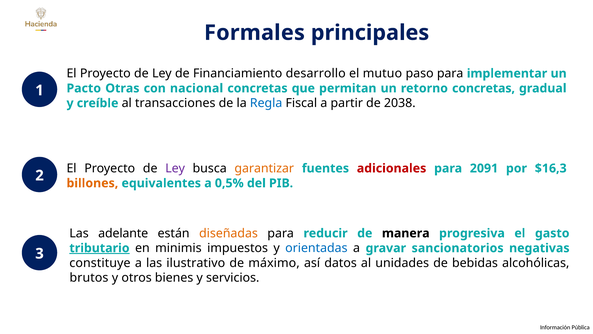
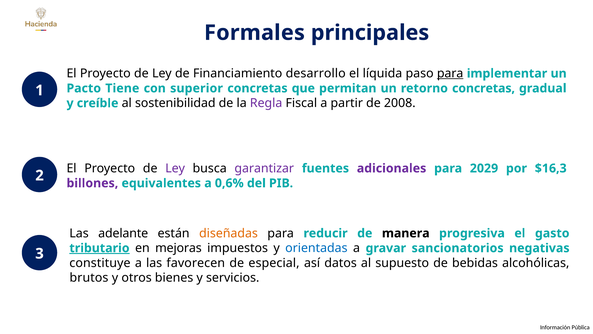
mutuo: mutuo -> líquida (382, 73)
para underline: none -> present (450, 73)
Otras: Otras -> Tiene (122, 88)
nacional: nacional -> superior (197, 88)
transacciones: transacciones -> sostenibilidad (175, 103)
Regla colour: blue -> purple (266, 103)
2038: 2038 -> 2008 (400, 103)
garantizar colour: orange -> purple (264, 168)
adicionales colour: red -> purple (392, 168)
2091: 2091 -> 2029 (484, 168)
billones colour: orange -> purple (92, 183)
0,5%: 0,5% -> 0,6% (229, 183)
minimis: minimis -> mejoras (178, 248)
ilustrativo: ilustrativo -> favorecen (196, 263)
máximo: máximo -> especial (274, 263)
unidades: unidades -> supuesto (402, 263)
